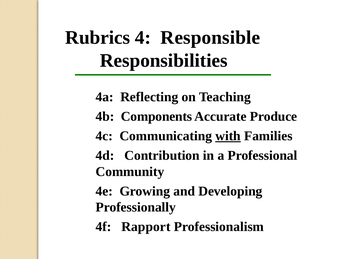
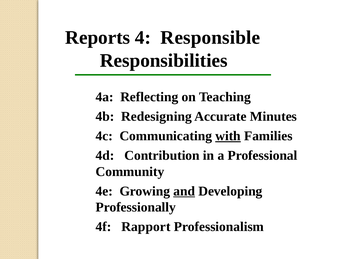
Rubrics: Rubrics -> Reports (98, 38)
Components: Components -> Redesigning (156, 117)
Produce: Produce -> Minutes (273, 117)
and underline: none -> present (184, 191)
